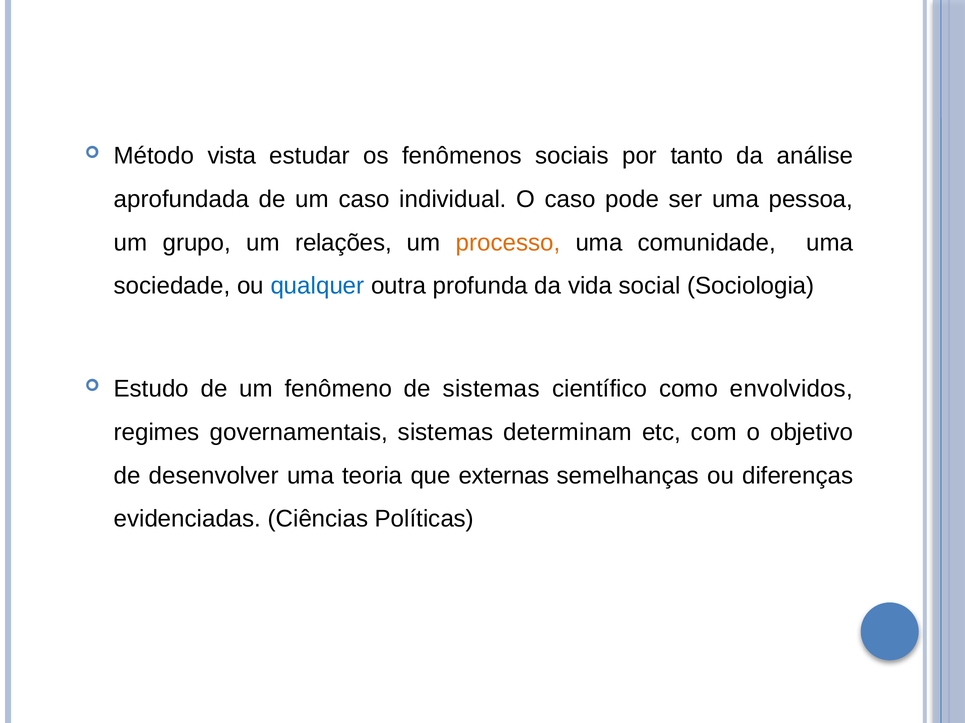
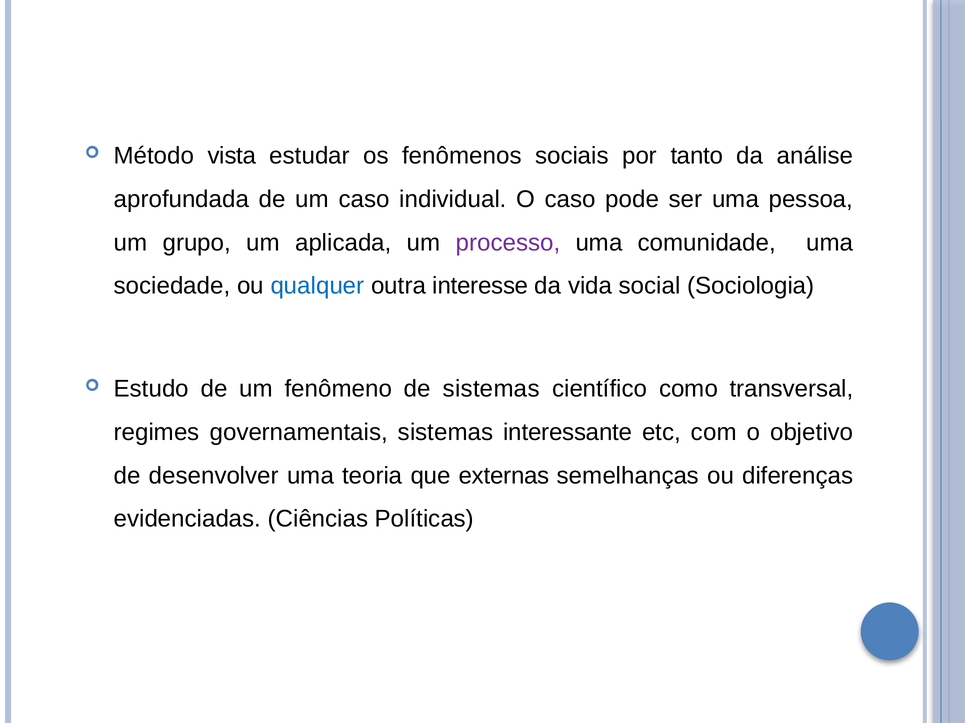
relações: relações -> aplicada (343, 243)
processo colour: orange -> purple (508, 243)
profunda: profunda -> interesse (480, 286)
envolvidos: envolvidos -> transversal (792, 389)
determinam: determinam -> interessante (568, 433)
